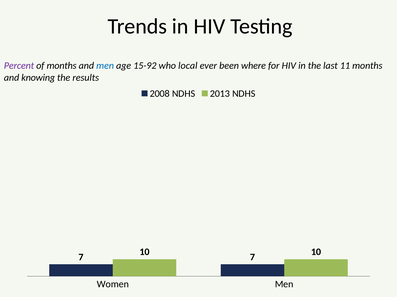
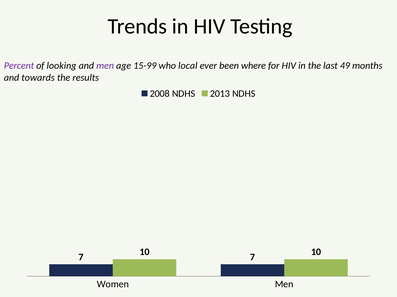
of months: months -> looking (62, 66)
men colour: blue -> purple (105, 66)
15-92: 15-92 -> 15-99 (145, 66)
11: 11 -> 49 (345, 66)
knowing: knowing -> towards (38, 78)
